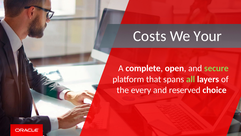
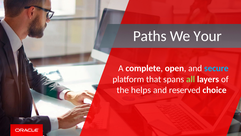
Costs: Costs -> Paths (150, 36)
secure colour: light green -> light blue (216, 68)
every: every -> helps (141, 90)
